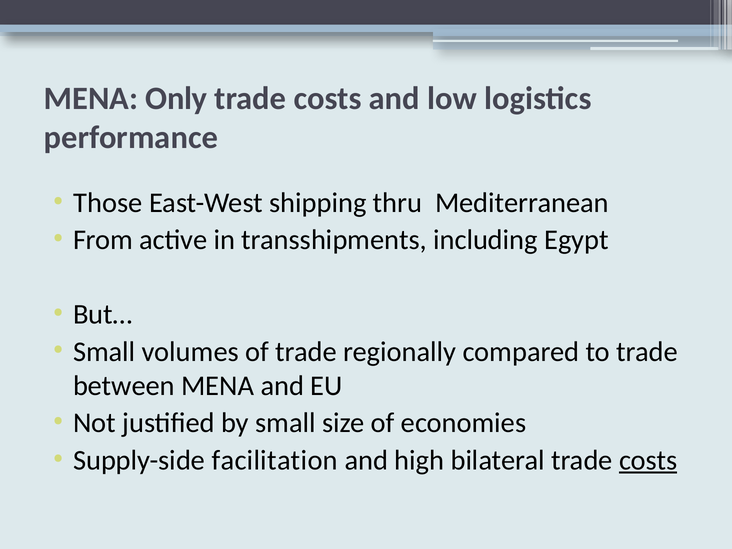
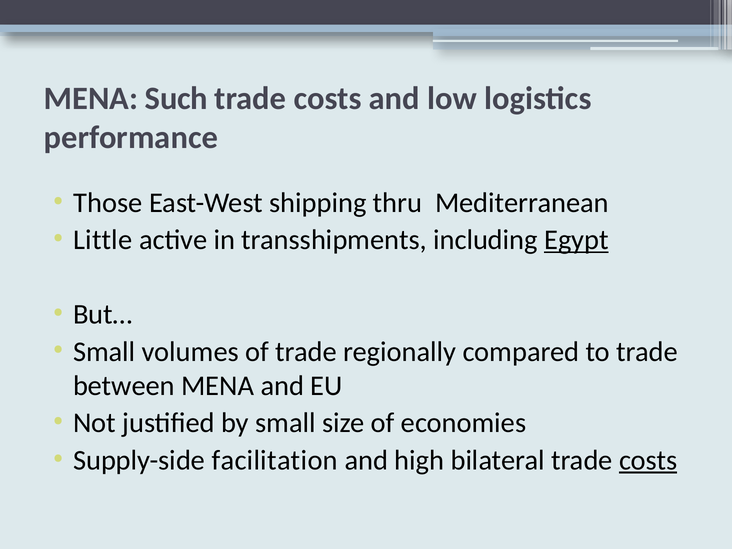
Only: Only -> Such (176, 99)
From: From -> Little (103, 240)
Egypt underline: none -> present (576, 240)
